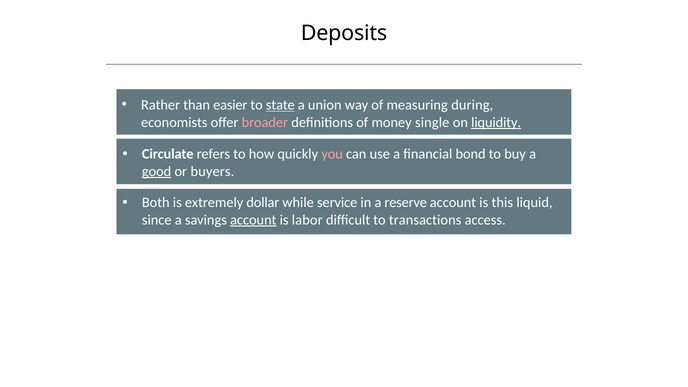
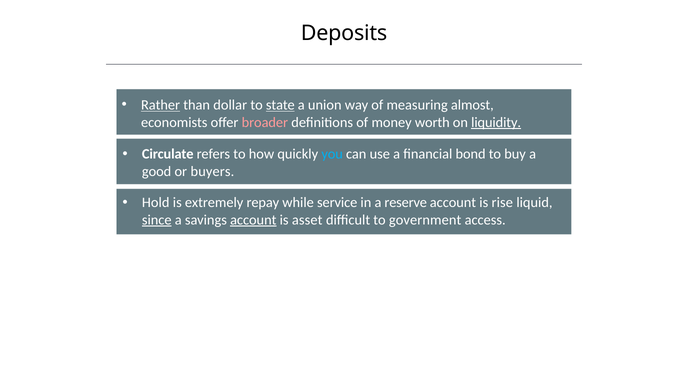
Rather underline: none -> present (161, 105)
easier: easier -> dollar (230, 105)
during: during -> almost (472, 105)
single: single -> worth (432, 122)
you colour: pink -> light blue (332, 154)
good underline: present -> none (157, 171)
Both: Both -> Hold (156, 203)
dollar: dollar -> repay (263, 203)
this: this -> rise (502, 203)
since underline: none -> present (157, 220)
labor: labor -> asset (307, 220)
transactions: transactions -> government (425, 220)
